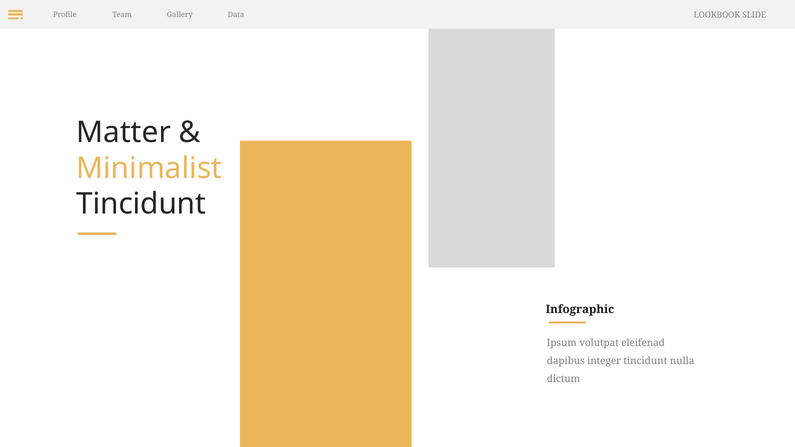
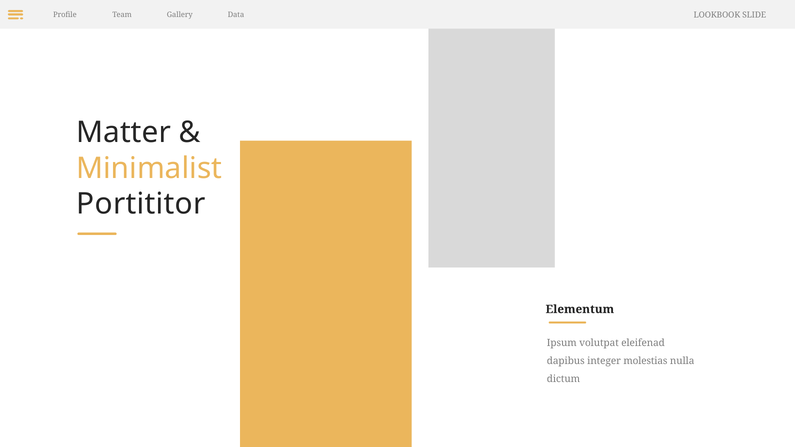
Tincidunt: Tincidunt -> Portititor (141, 204)
Infographic: Infographic -> Elementum (580, 309)
integer tincidunt: tincidunt -> molestias (645, 361)
